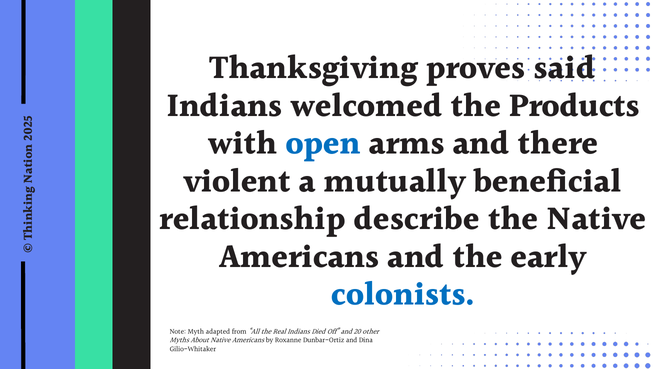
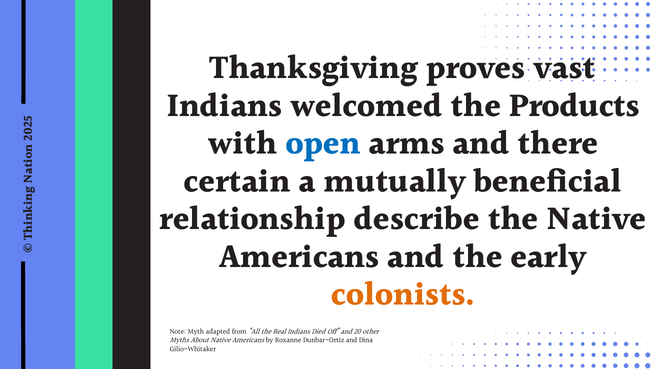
said: said -> vast (565, 69)
violent: violent -> certain (237, 182)
colonists colour: blue -> orange (403, 295)
